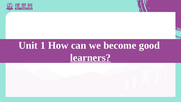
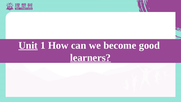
Unit underline: none -> present (28, 45)
